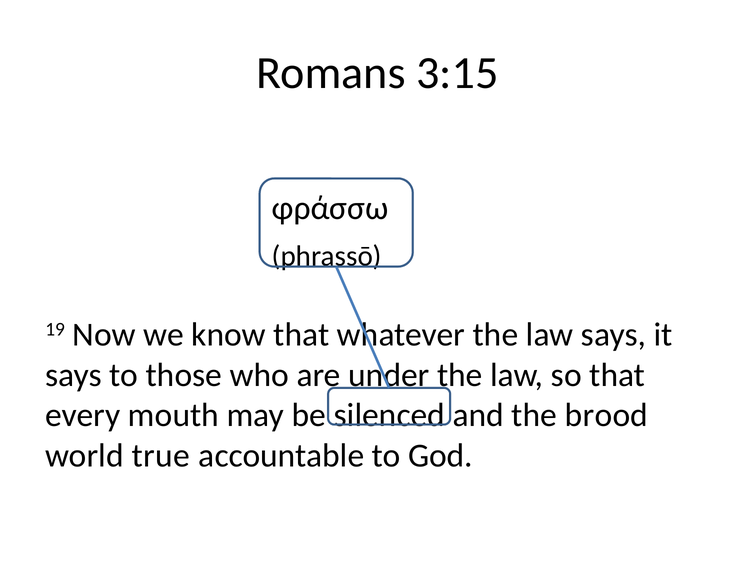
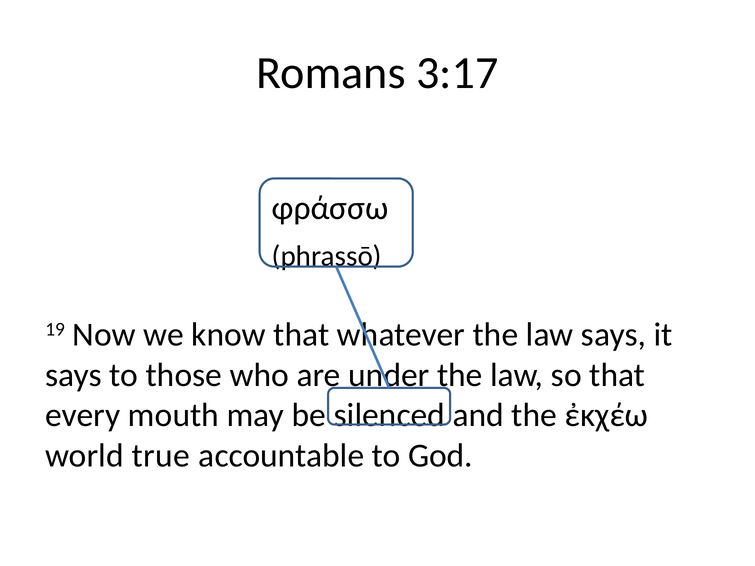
3:15: 3:15 -> 3:17 (457, 73)
brood: brood -> ἐκχέω (607, 416)
